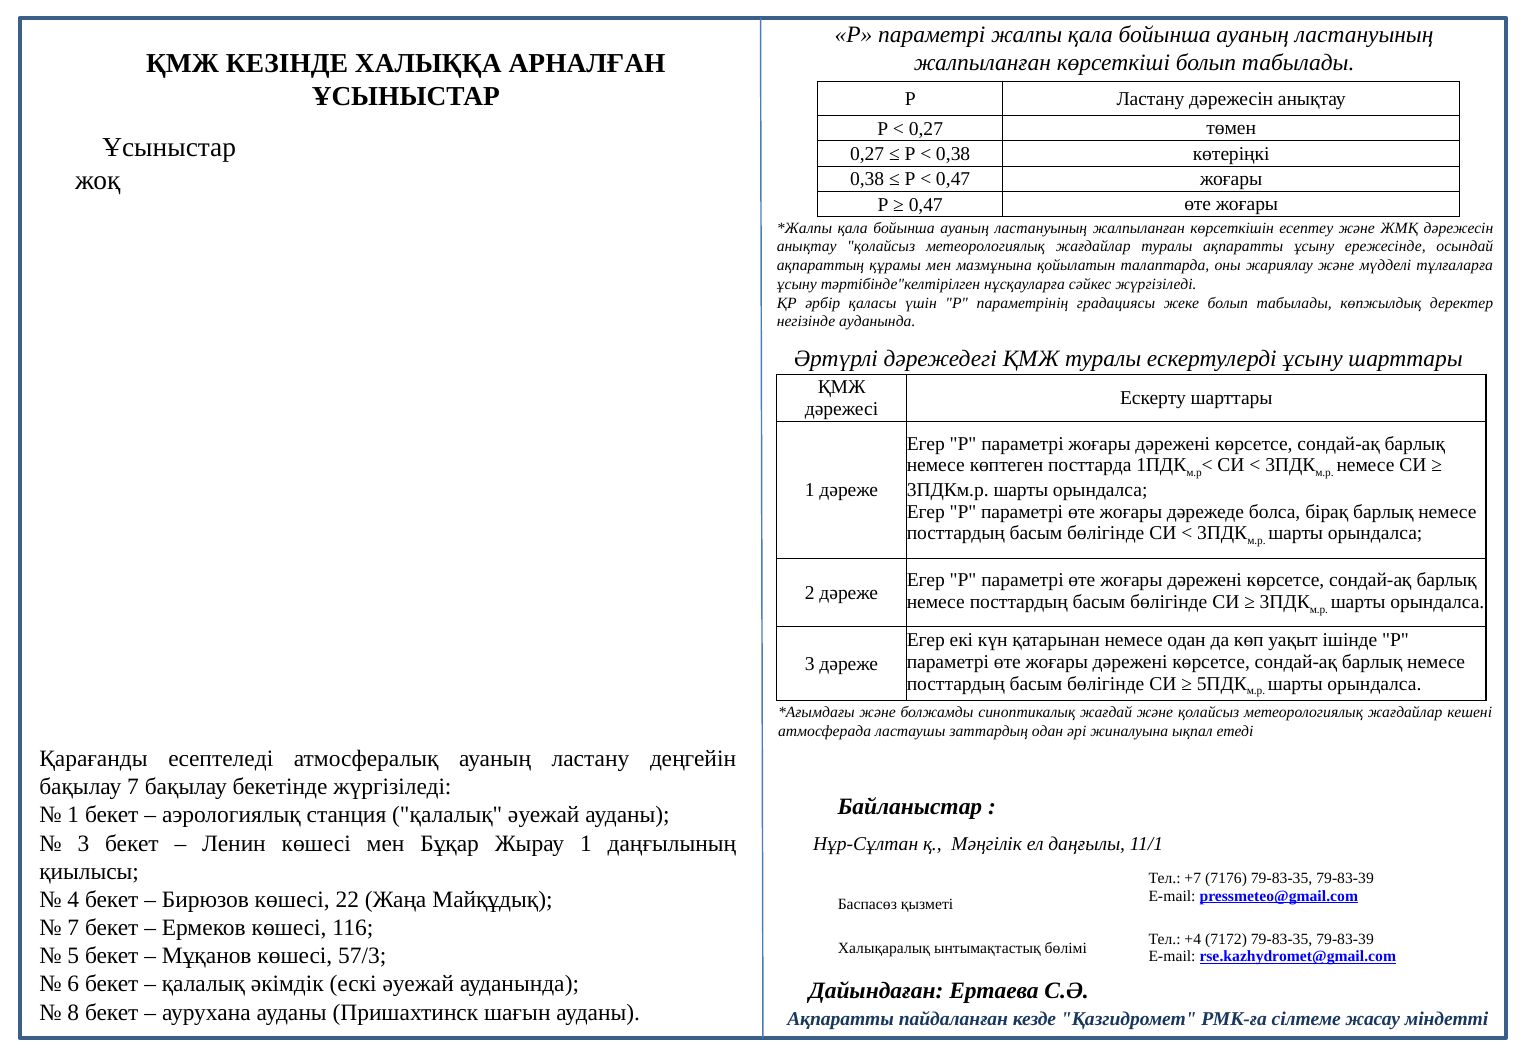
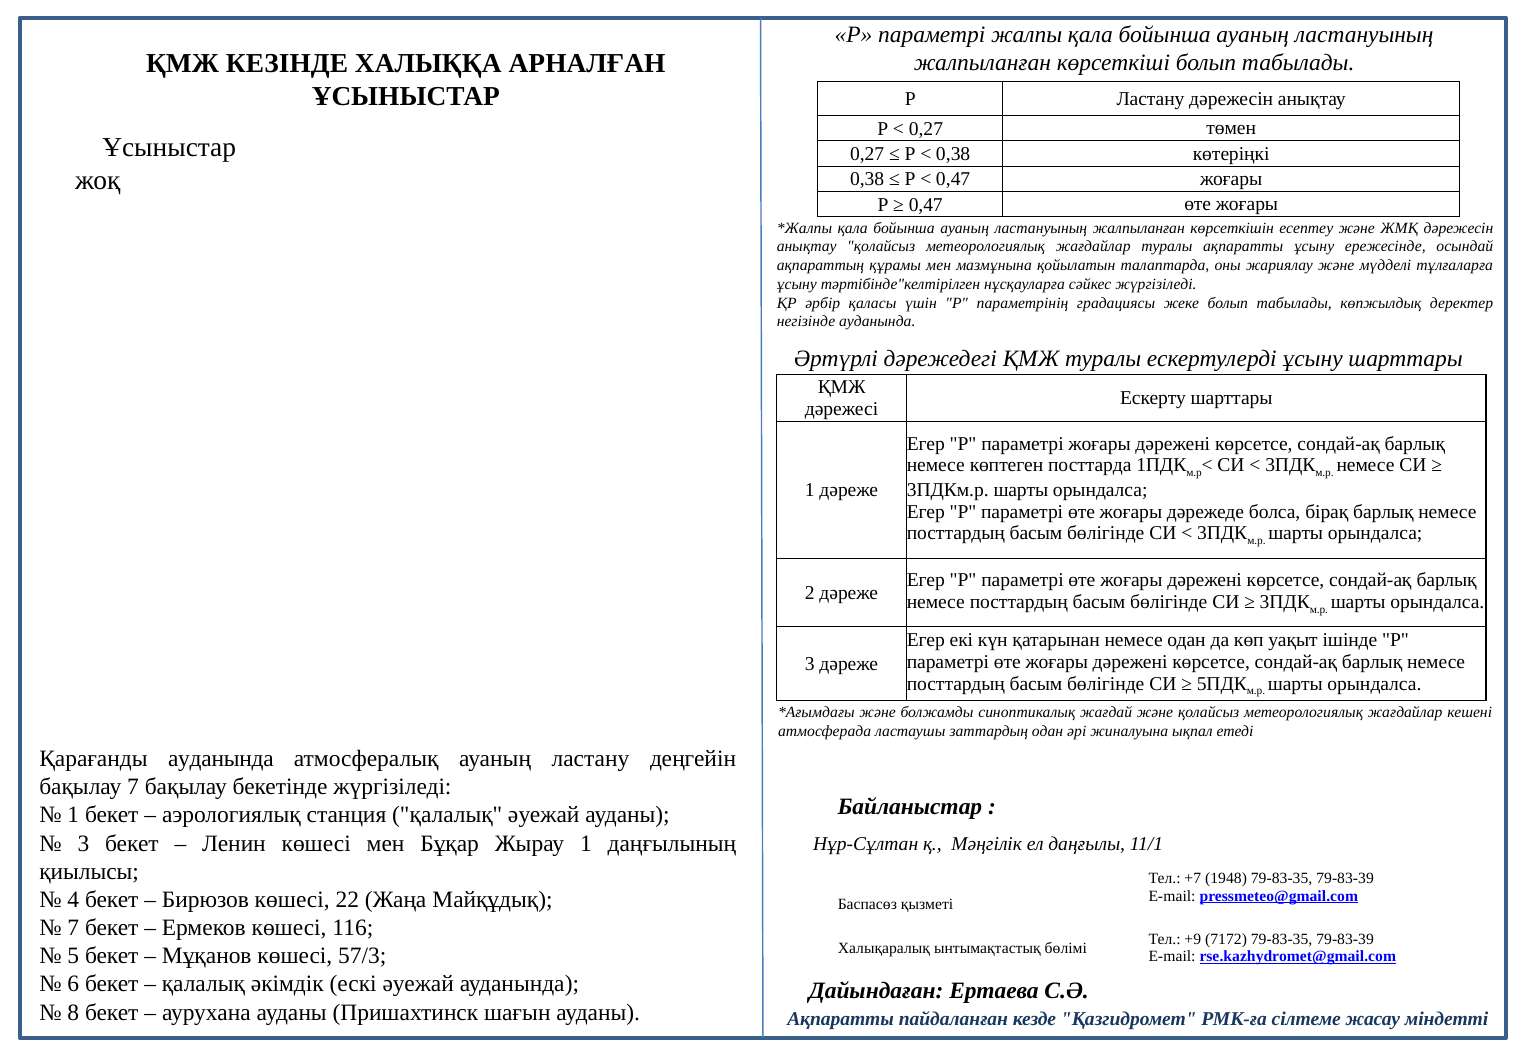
Қарағанды есептеледі: есептеледі -> ауданында (221, 759)
7176: 7176 -> 1948 (1226, 879)
+4: +4 -> +9 (1193, 940)
